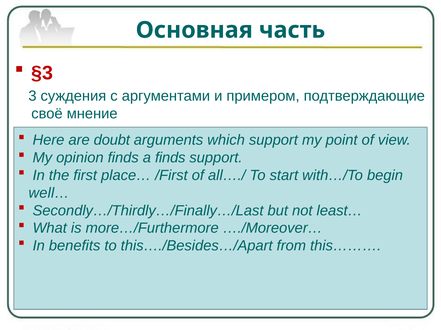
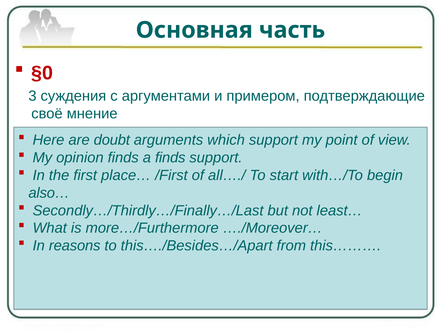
§3: §3 -> §0 (42, 73)
well…: well… -> also… (49, 193)
benefits: benefits -> reasons (75, 246)
